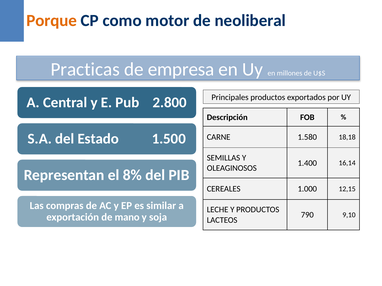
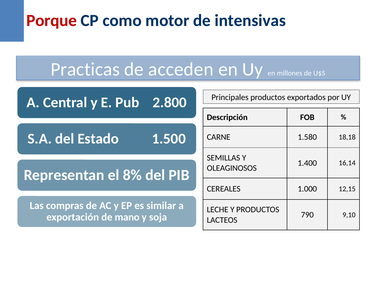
Porque colour: orange -> red (52, 21)
neoliberal: neoliberal -> intensivas (250, 21)
empresa: empresa -> acceden (181, 69)
